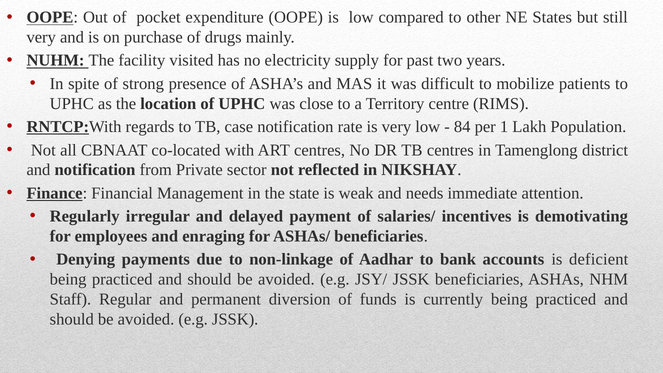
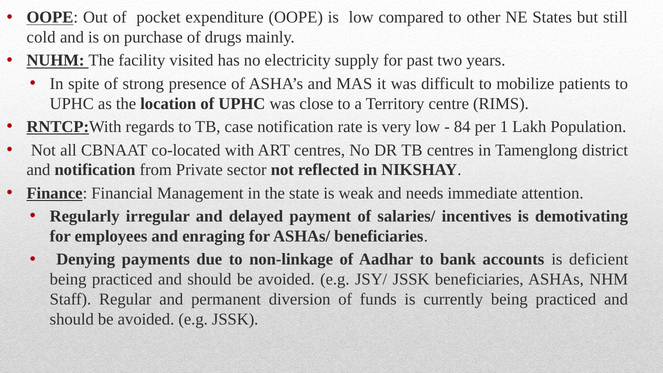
very: very -> cold (41, 37)
